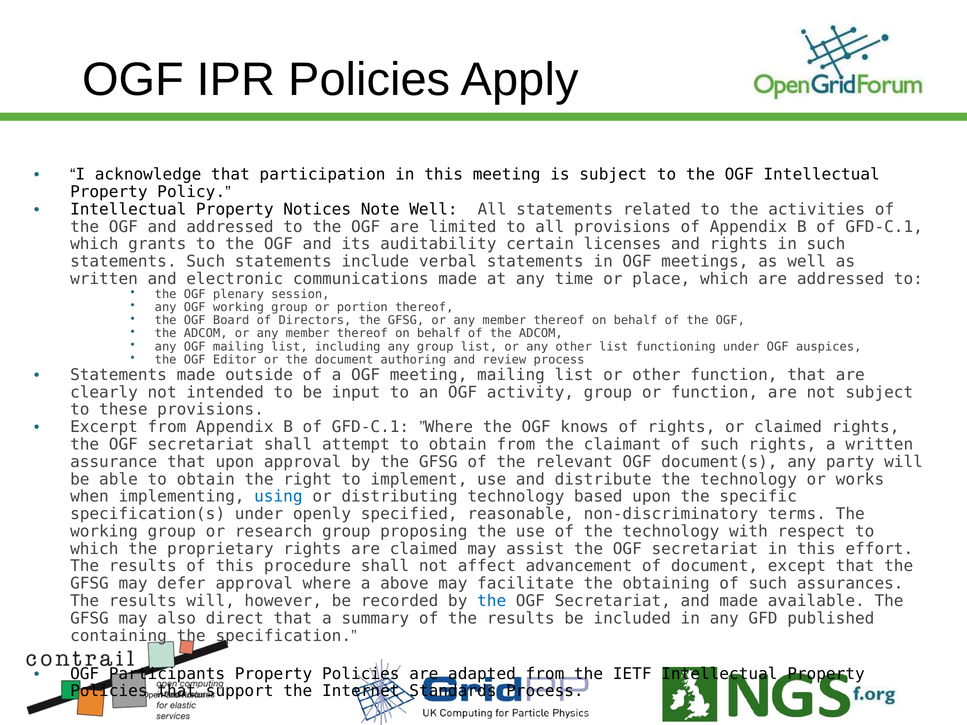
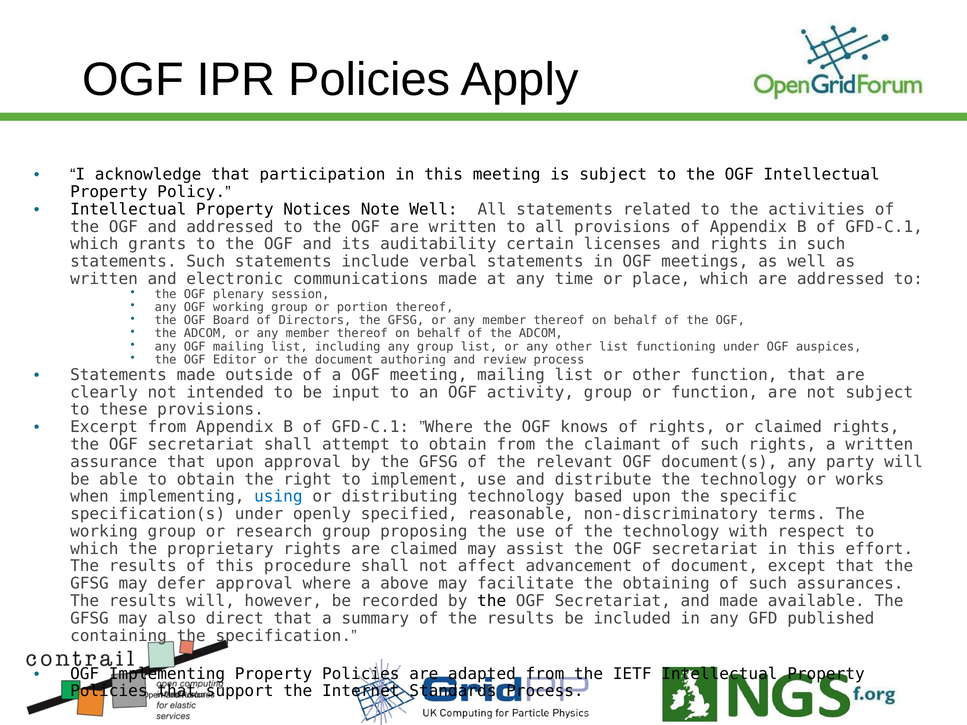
are limited: limited -> written (463, 227)
the colour: blue -> black (492, 601)
OGF Participants: Participants -> Implementing (167, 674)
